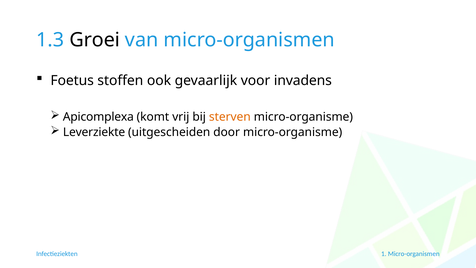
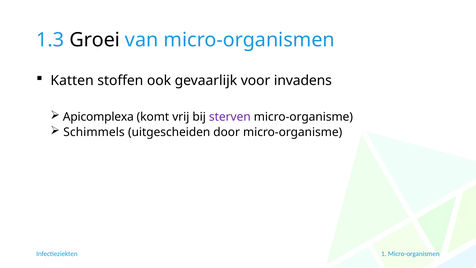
Foetus: Foetus -> Katten (72, 80)
sterven colour: orange -> purple (230, 117)
Leverziekte: Leverziekte -> Schimmels (94, 132)
